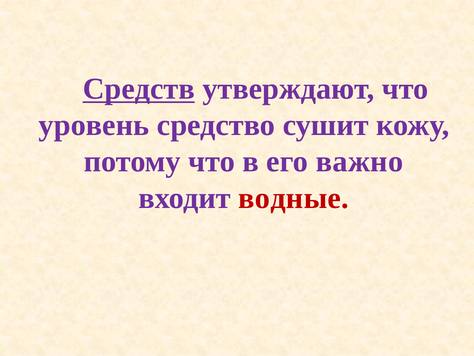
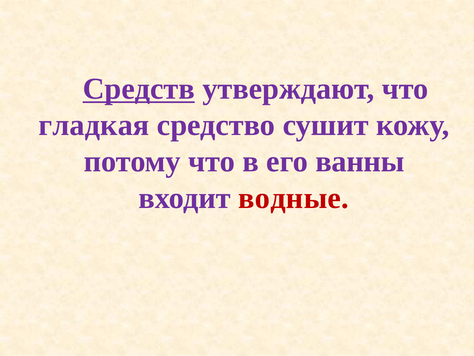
уровень: уровень -> гладкая (94, 125)
важно: важно -> ванны (360, 161)
